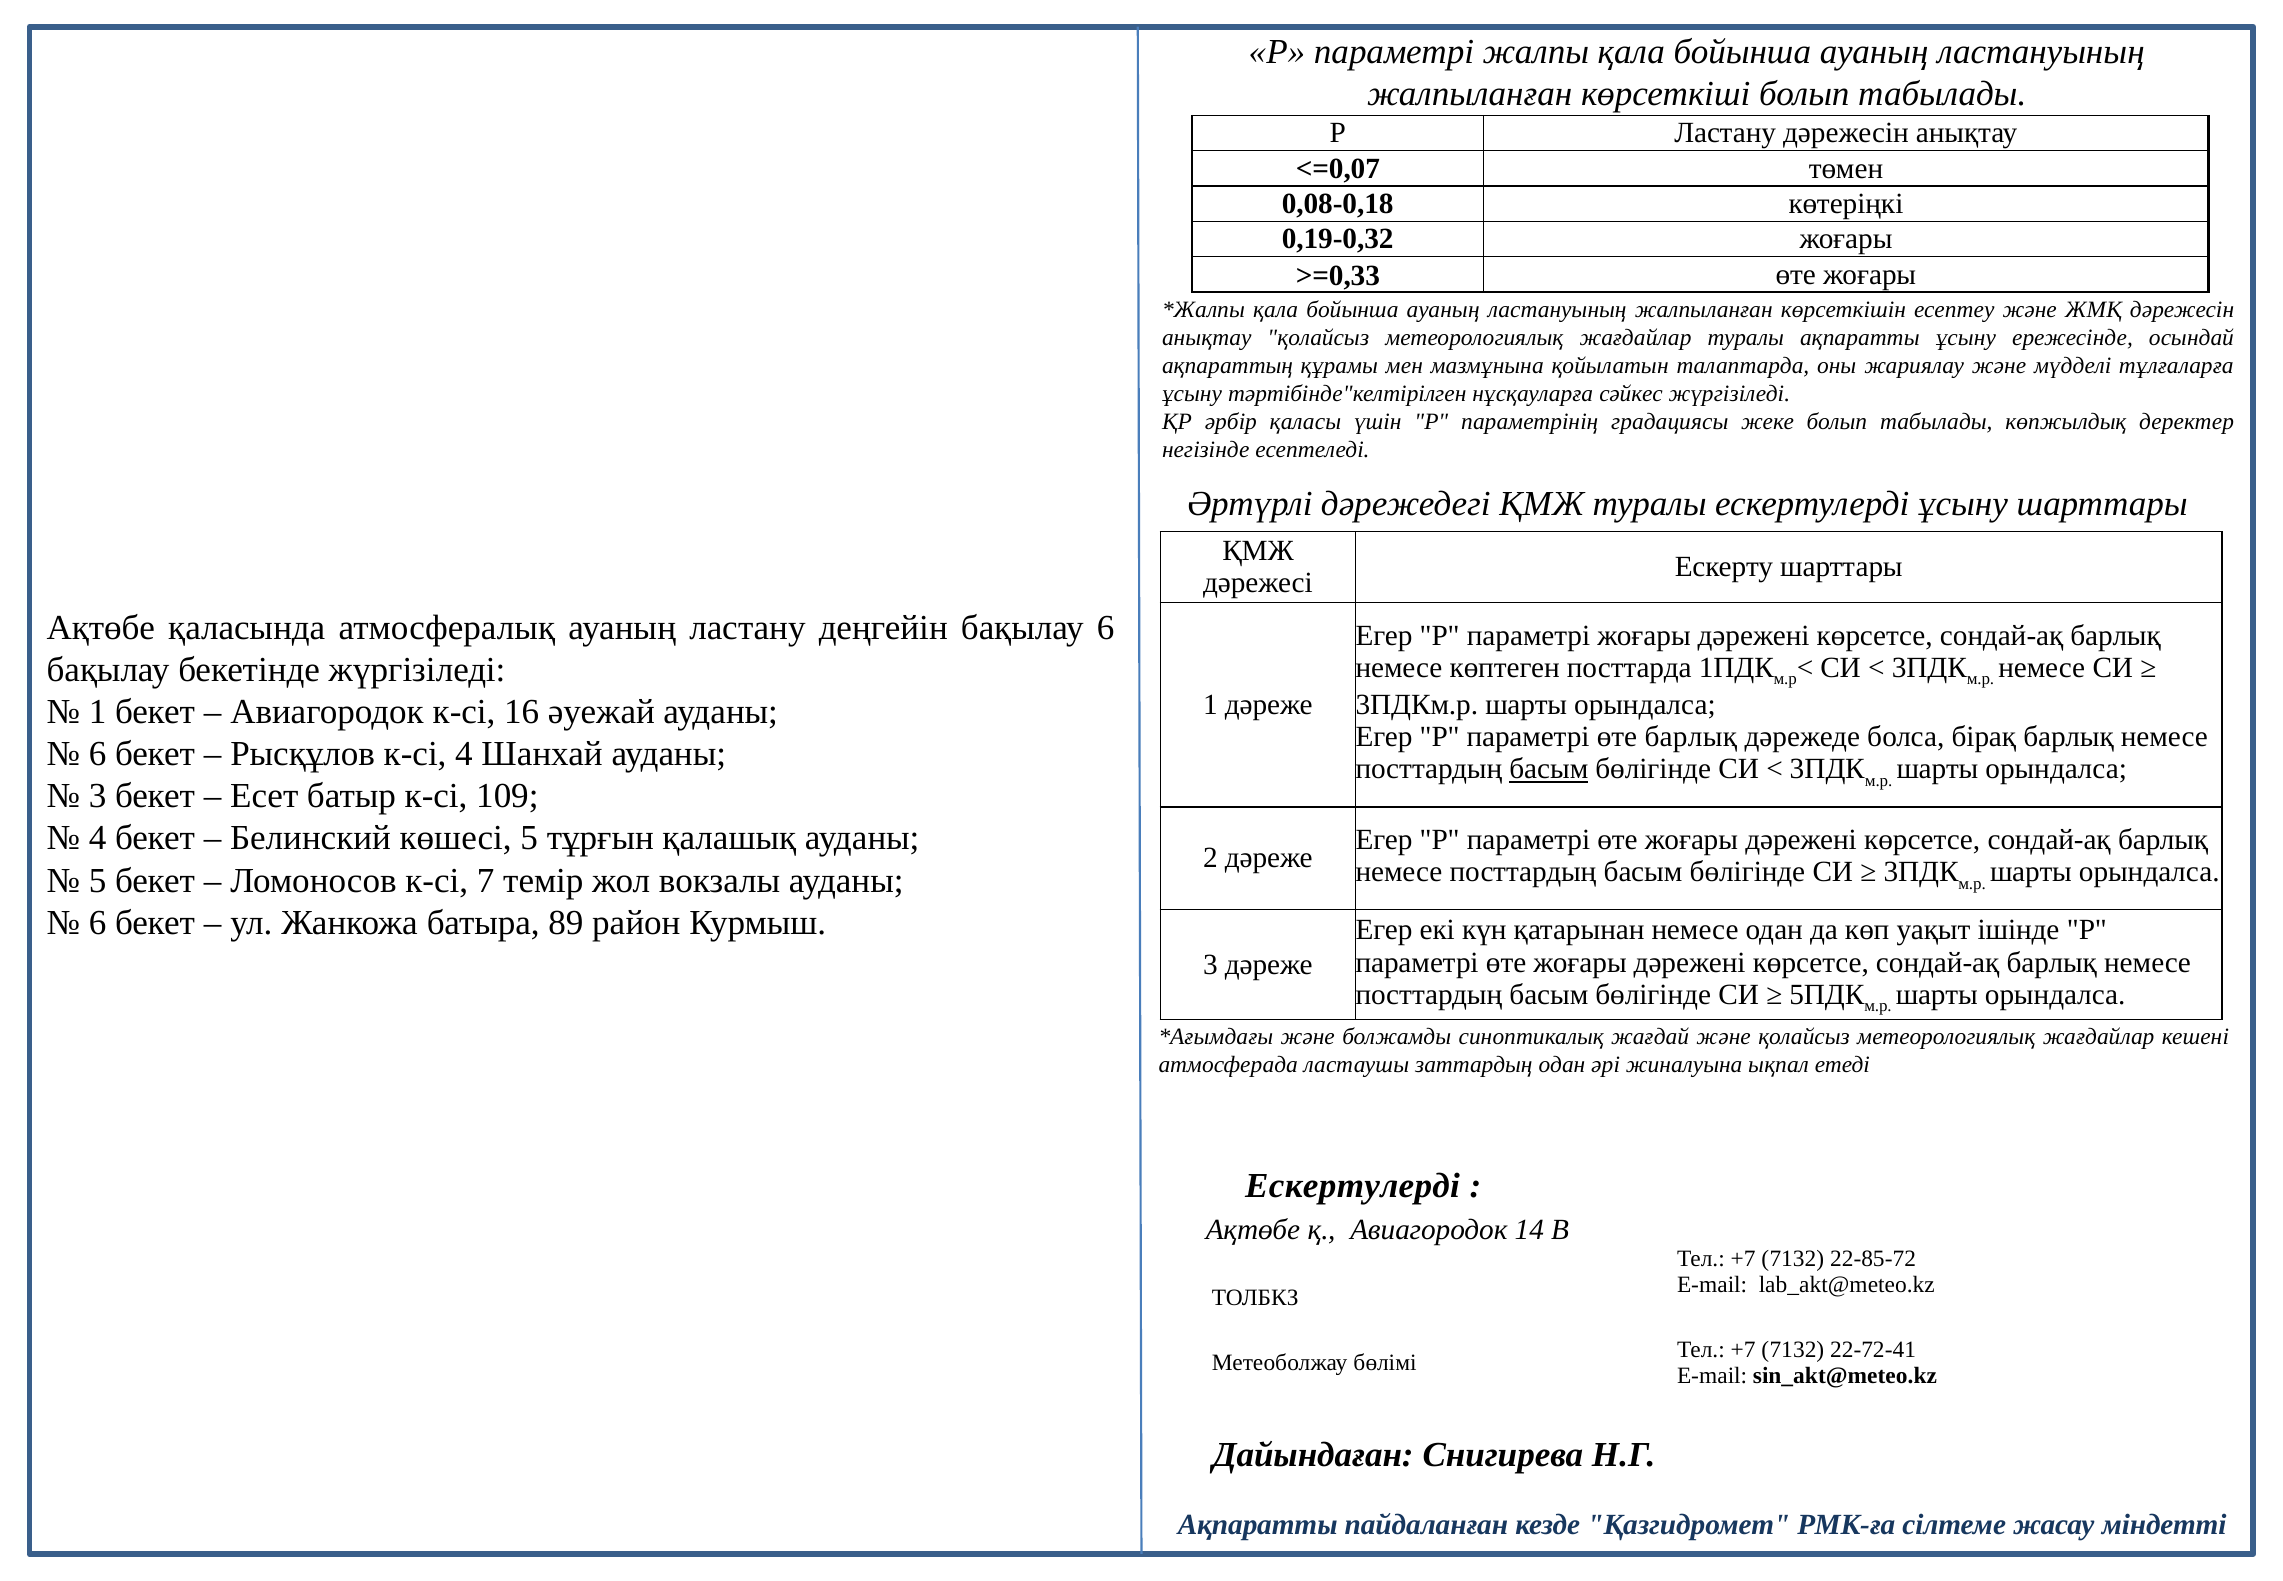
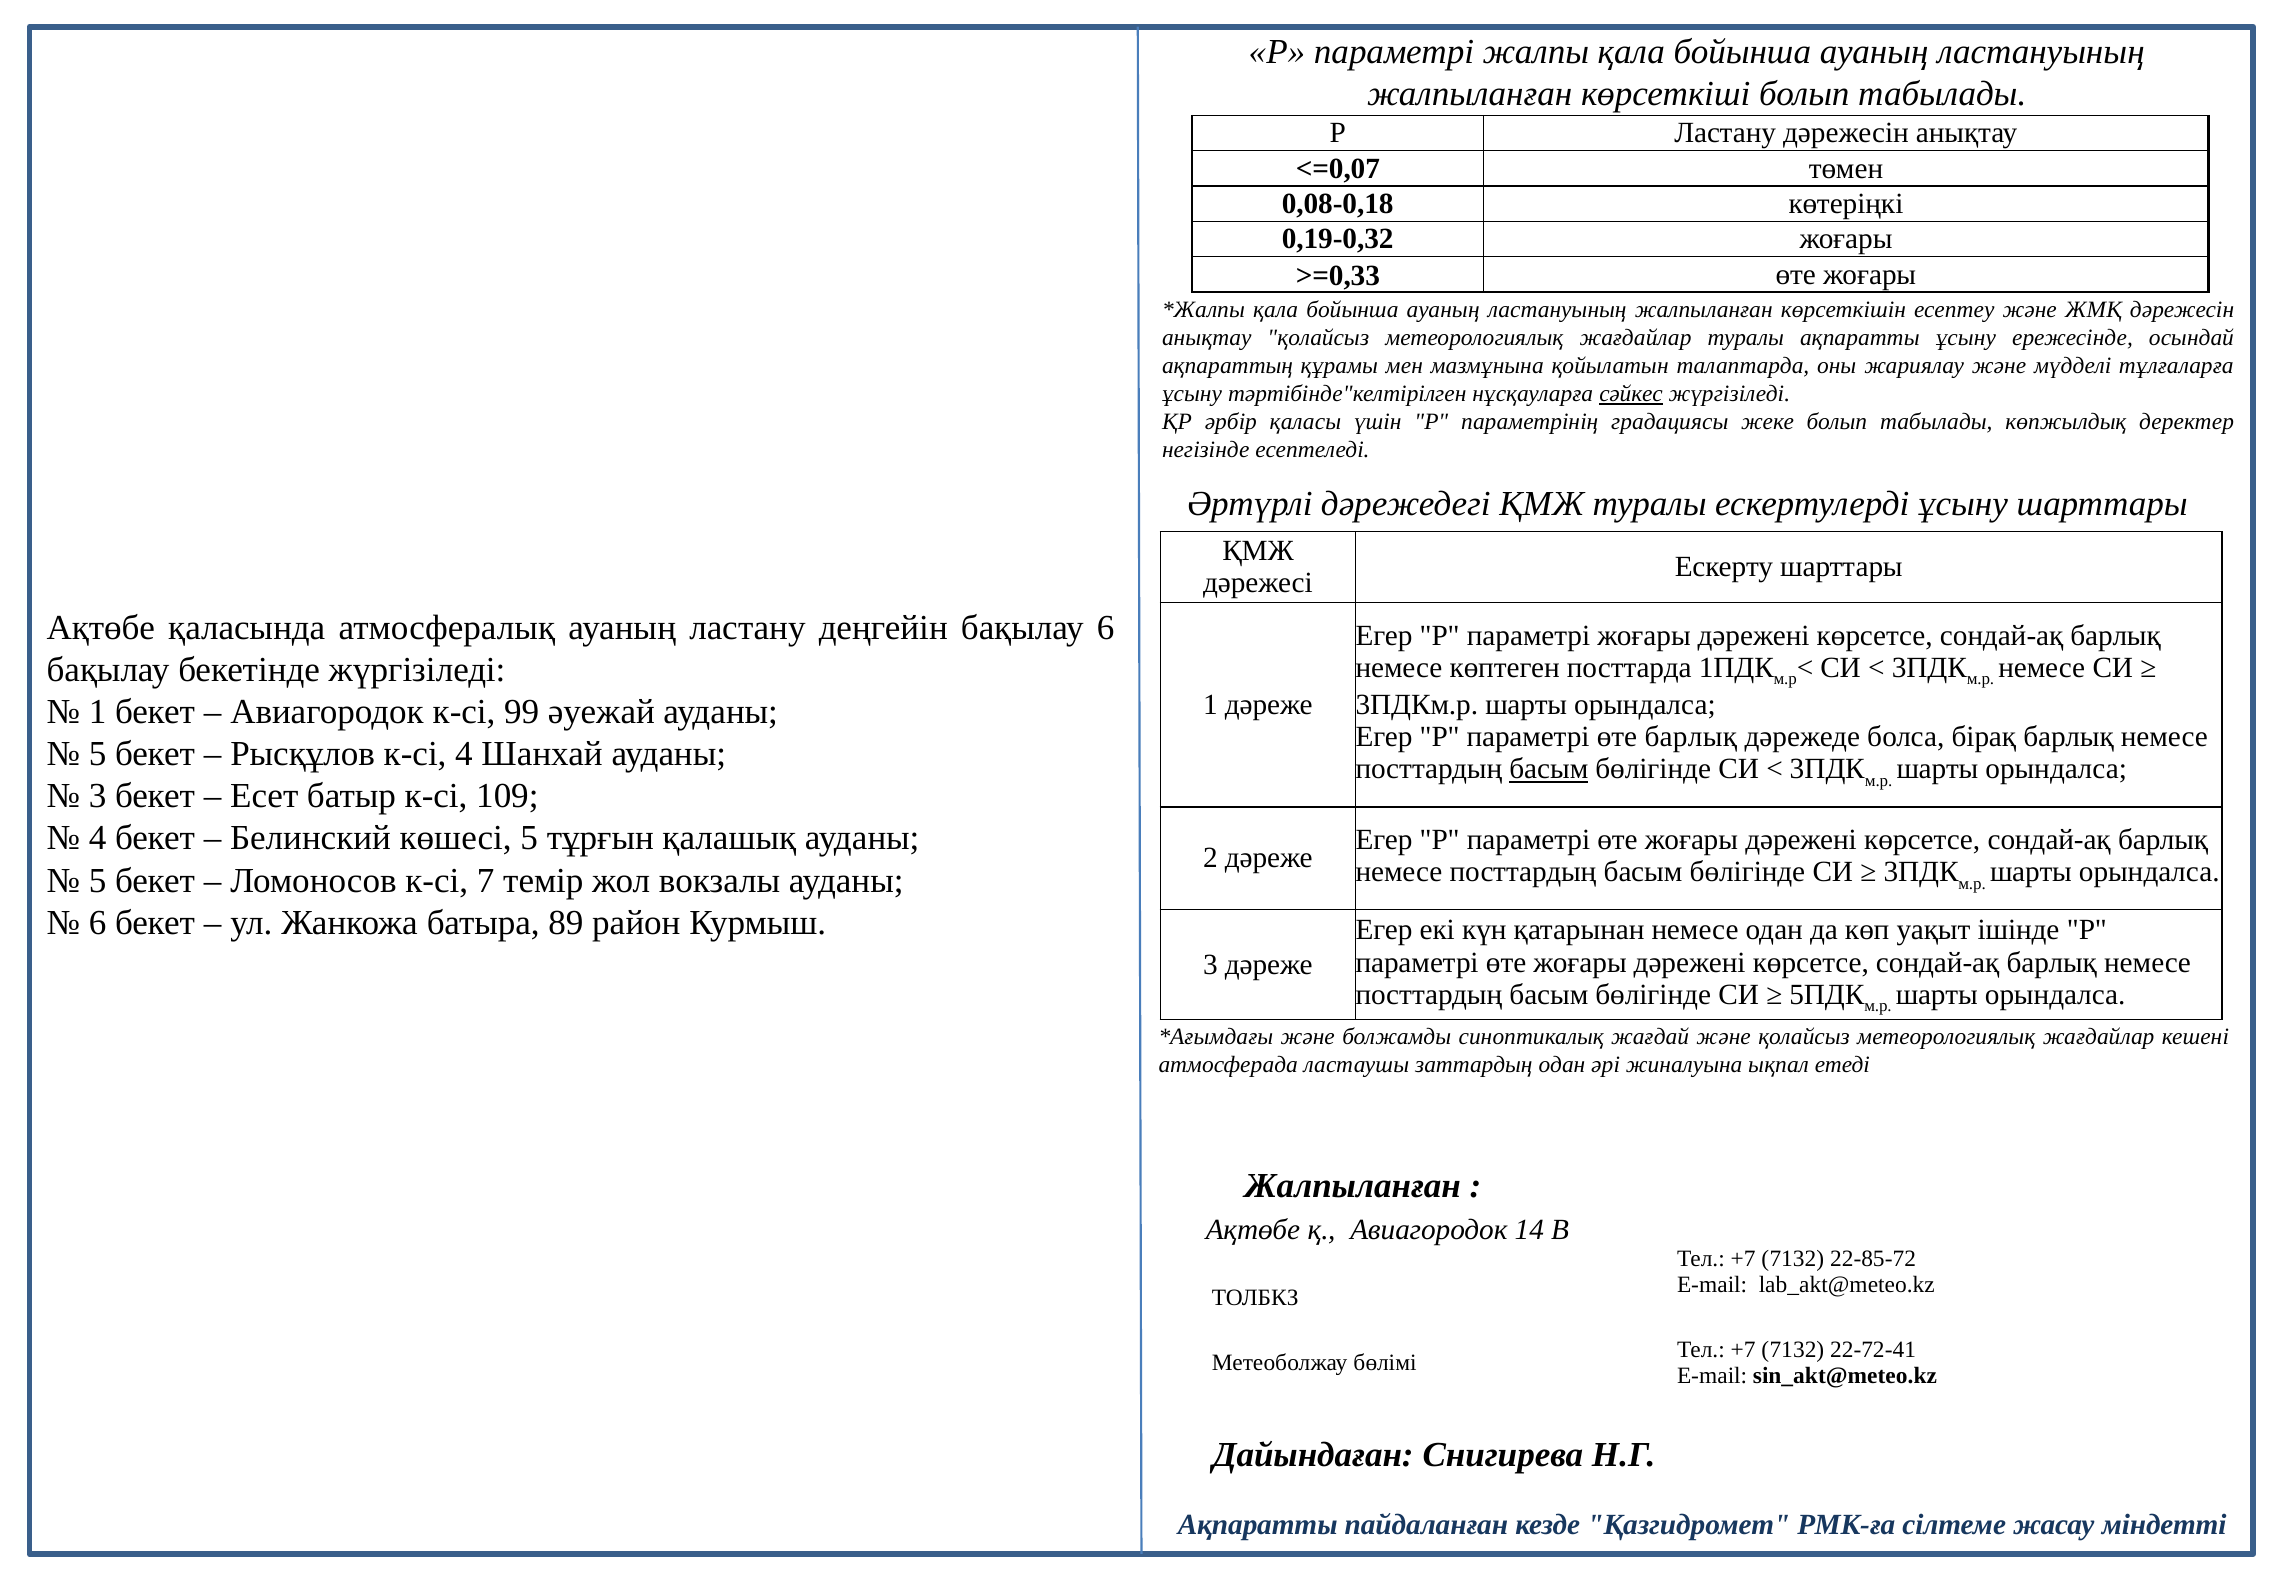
сәйкес underline: none -> present (1631, 394)
16: 16 -> 99 (522, 712)
6: 6 -> 5 (98, 754)
Ескертулерді: Ескертулерді -> Жалпыланған (1353, 1185)
